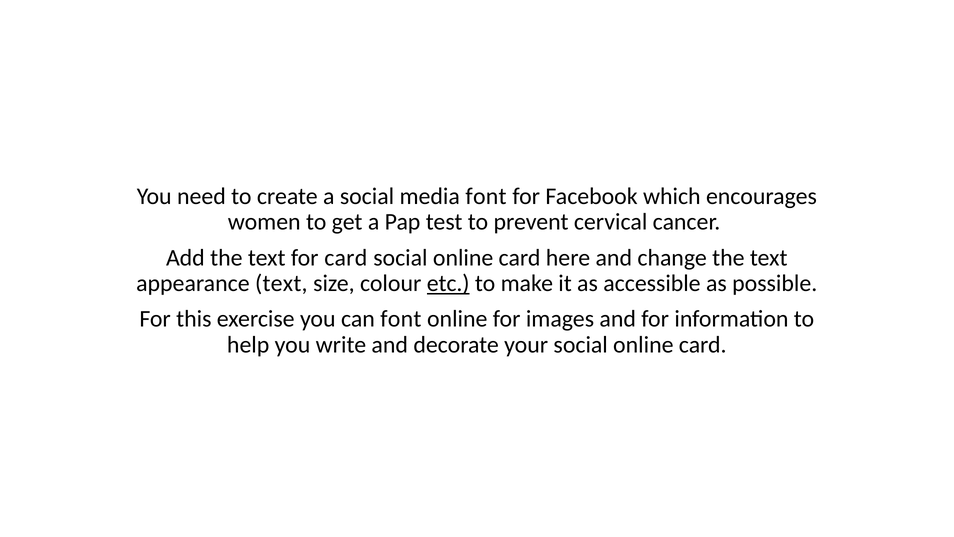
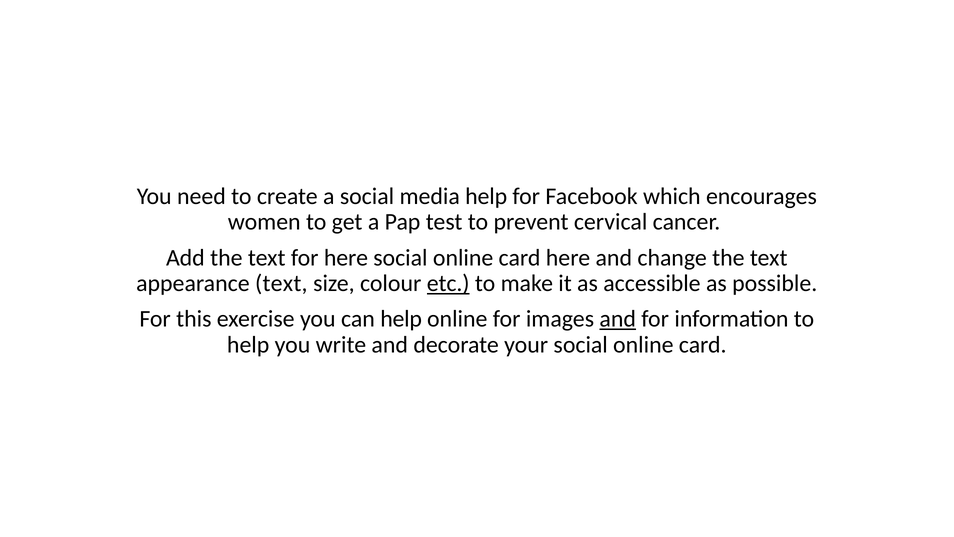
media font: font -> help (486, 196)
for card: card -> here (346, 257)
can font: font -> help (401, 319)
and underline: none -> present (618, 319)
